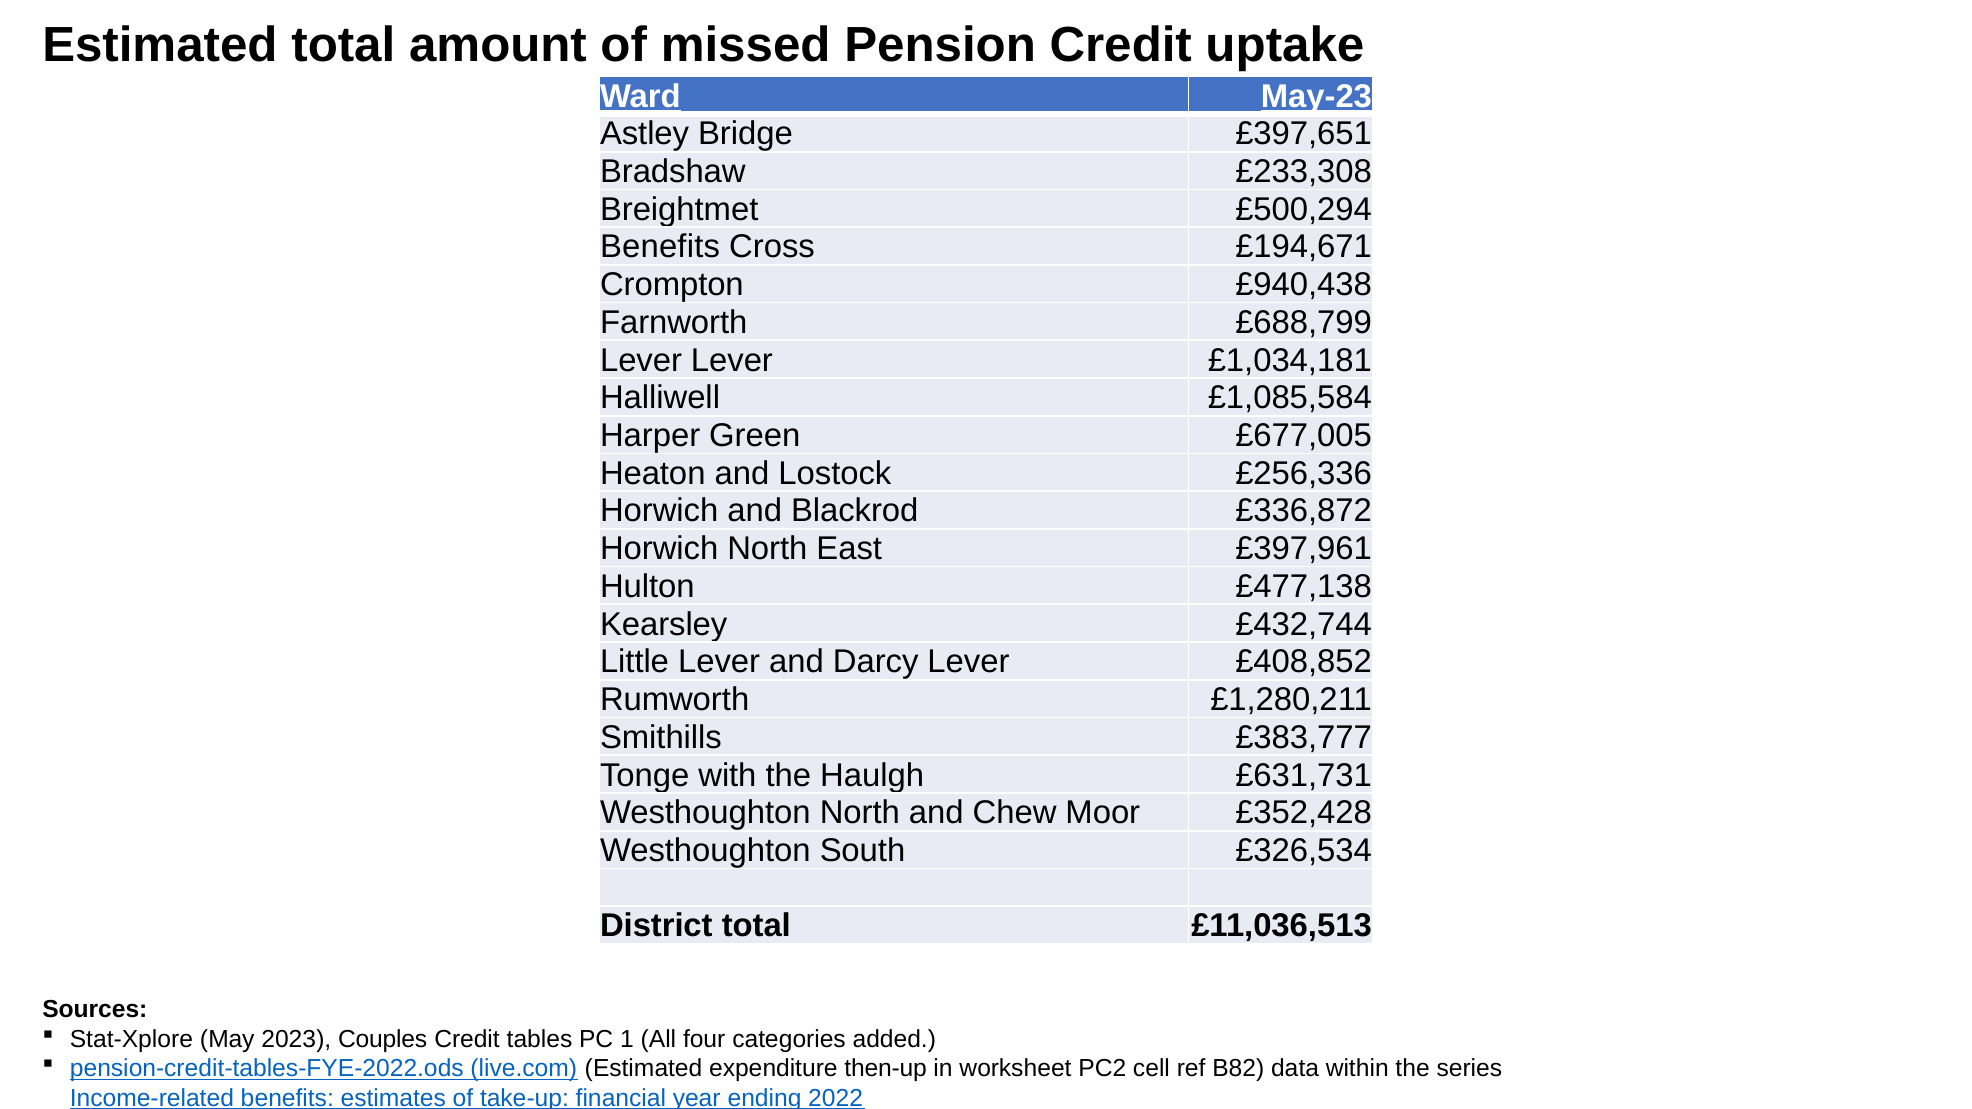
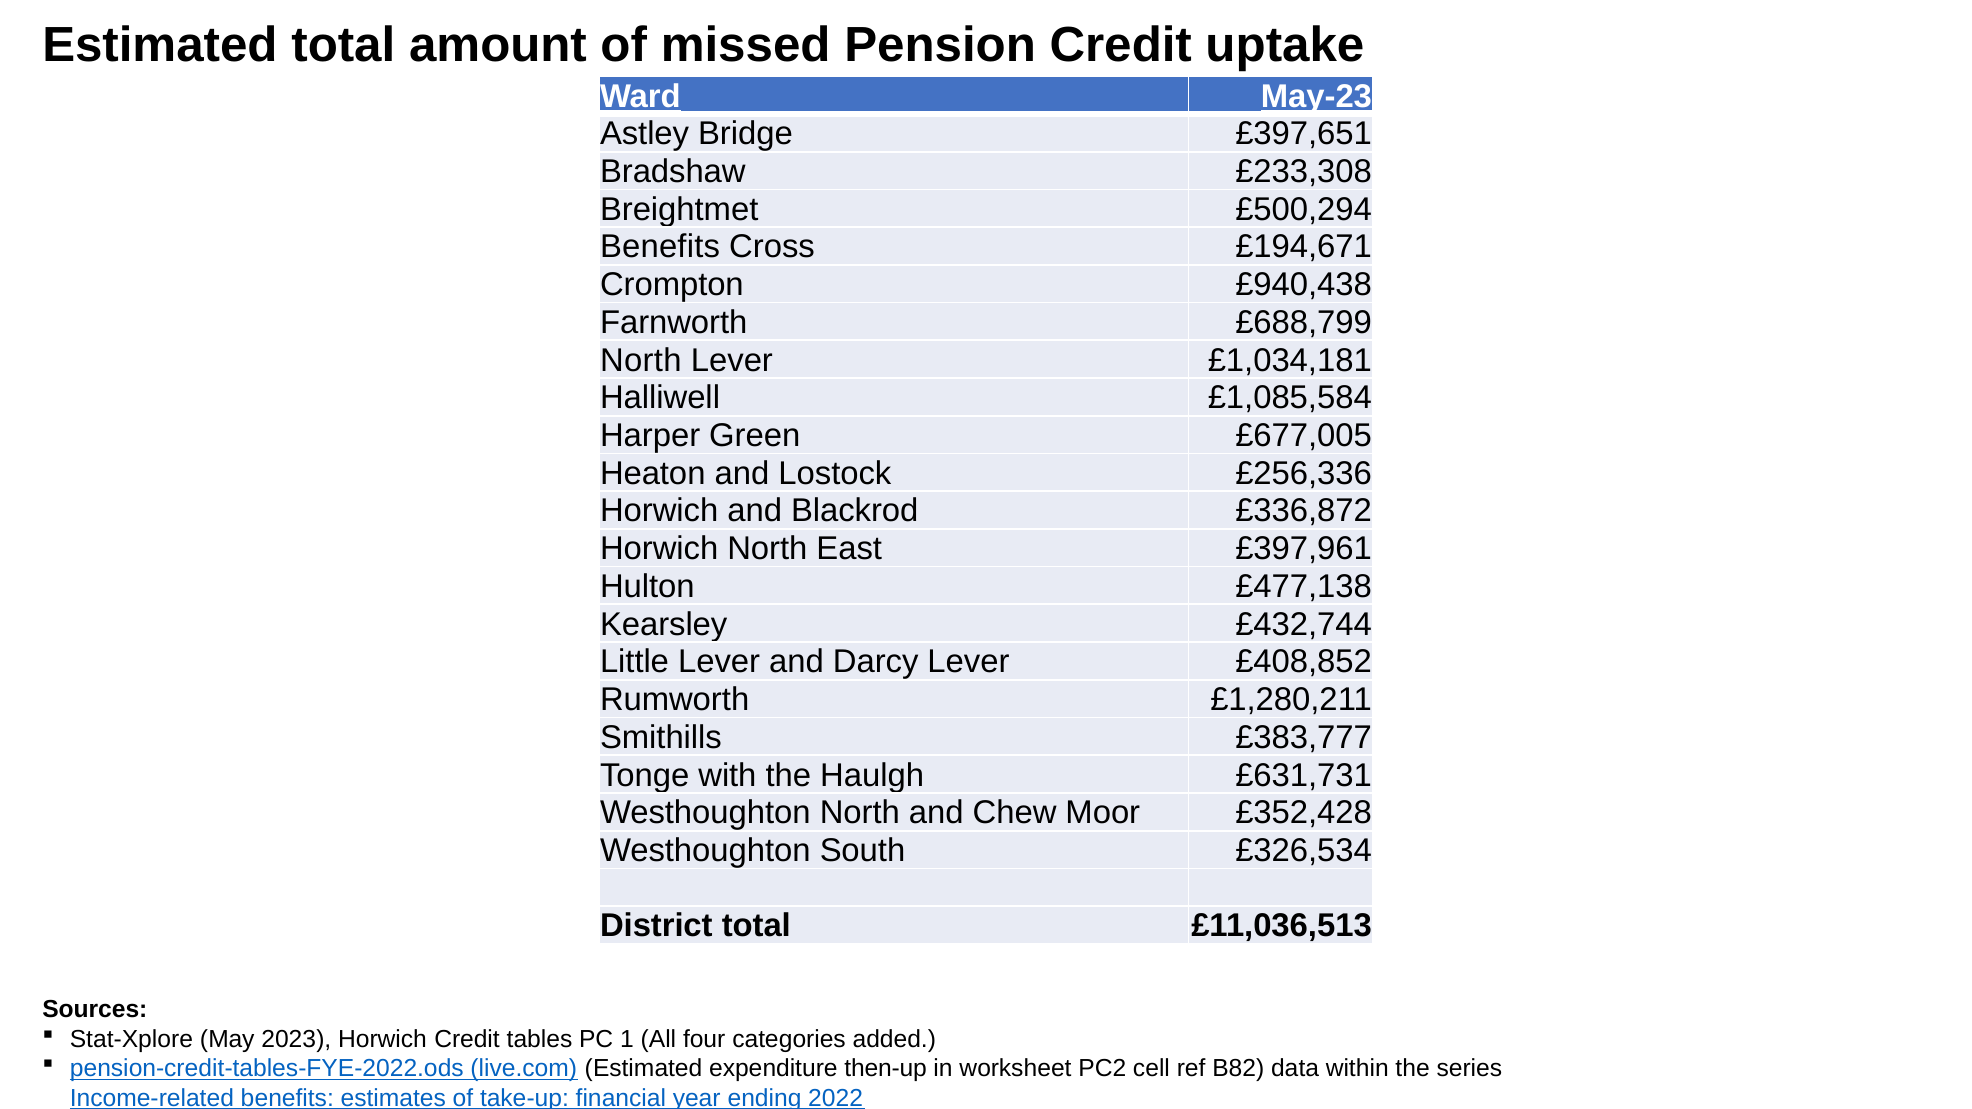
Lever: Lever -> North (641, 360)
2023 Couples: Couples -> Horwich (383, 1039)
